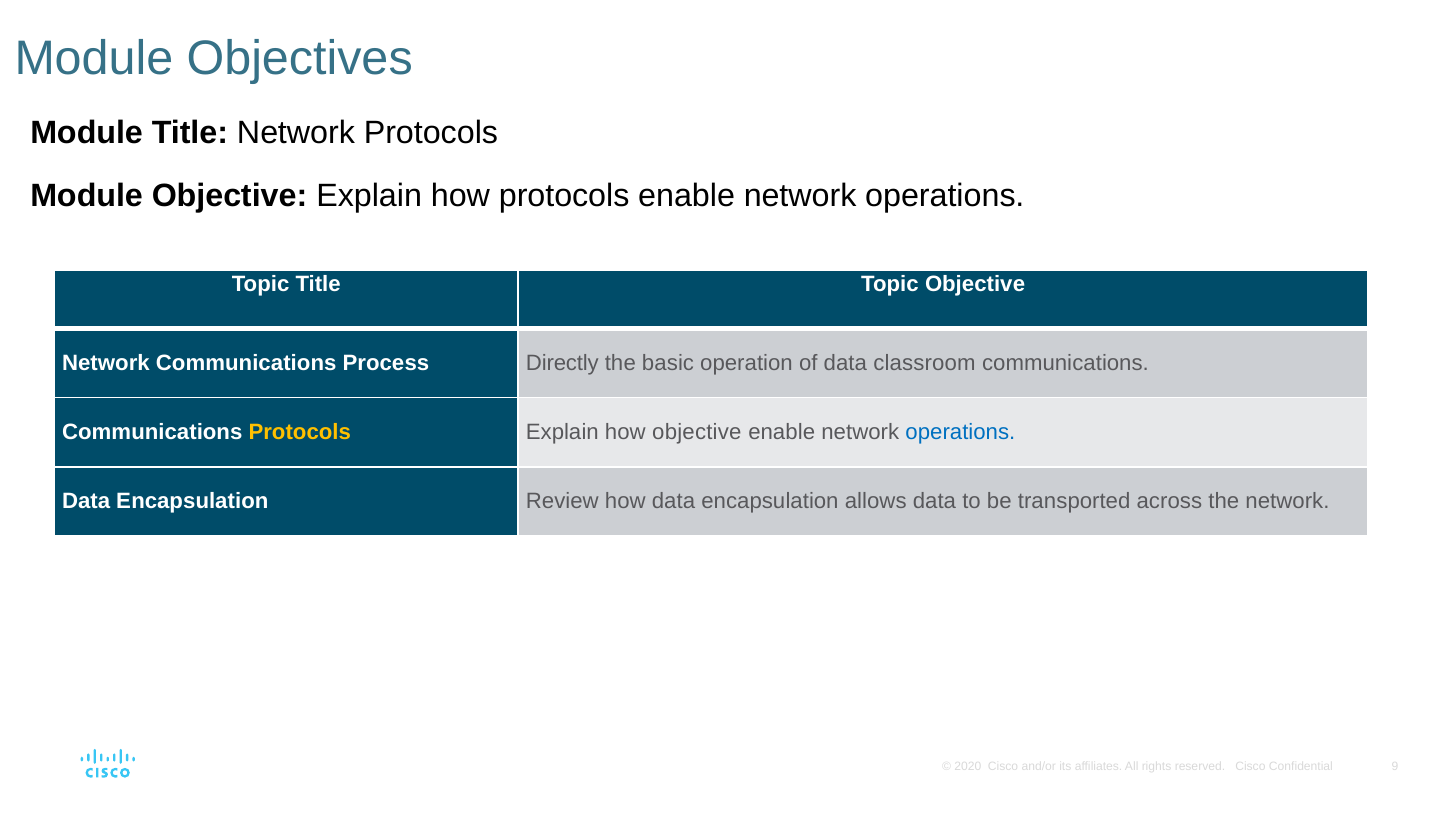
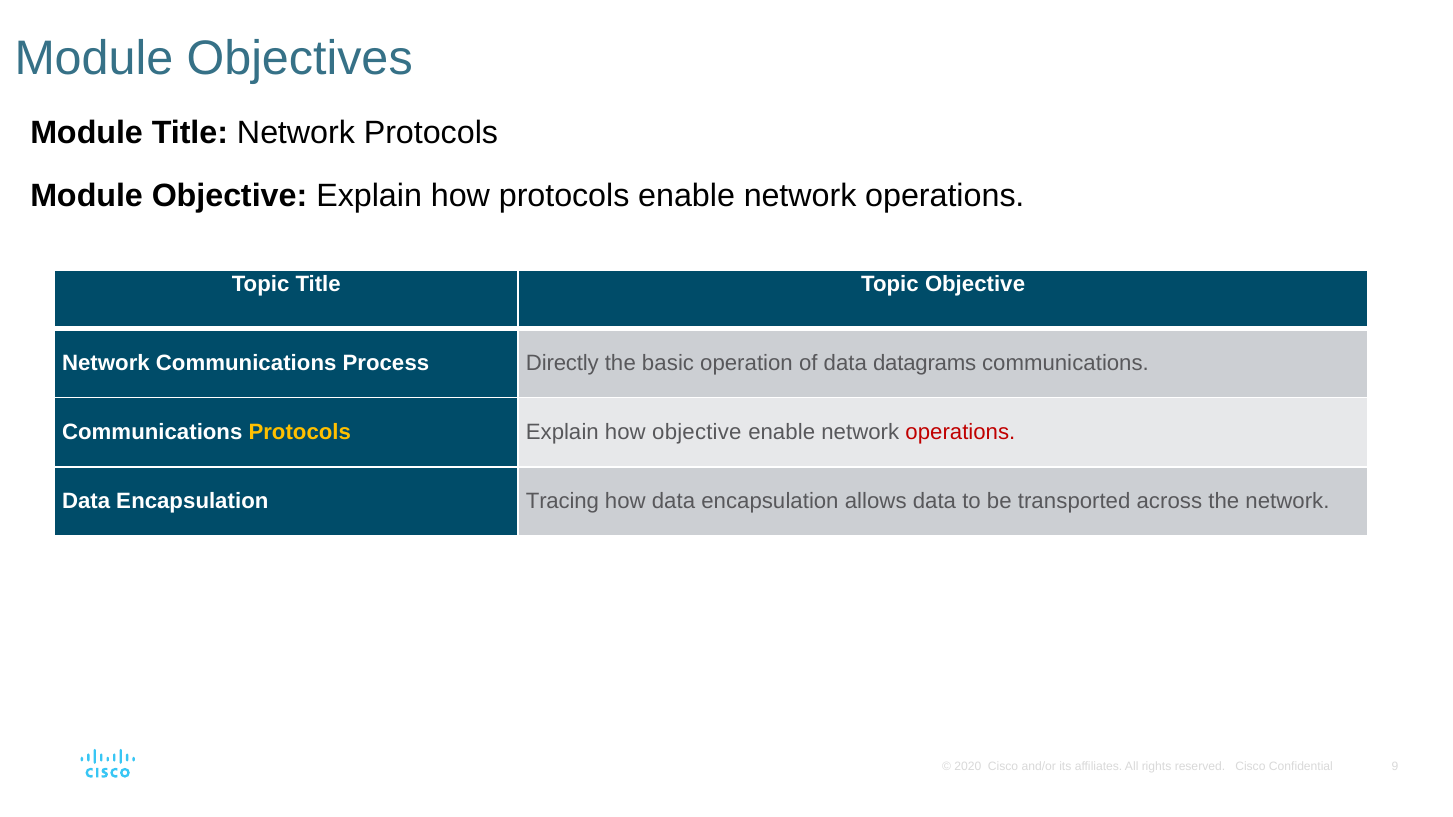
classroom: classroom -> datagrams (925, 364)
operations colour: blue -> red (960, 433)
Review: Review -> Tracing (562, 502)
